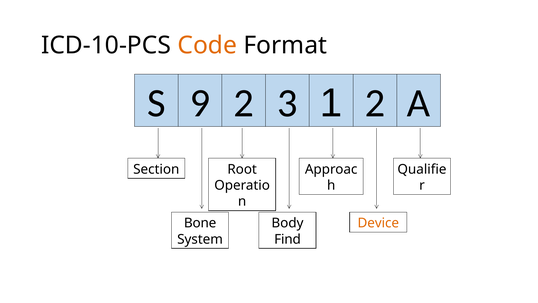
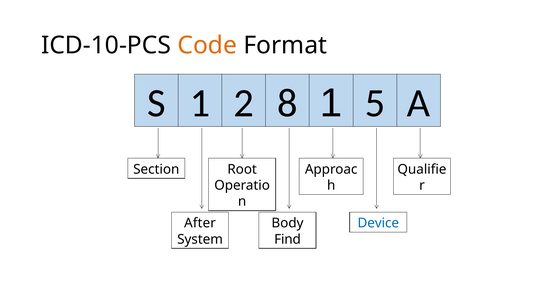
S 9: 9 -> 1 (200, 103)
3: 3 -> 8 (287, 103)
1 2: 2 -> 5 (375, 103)
Bone: Bone -> After (200, 223)
Device colour: orange -> blue (378, 223)
